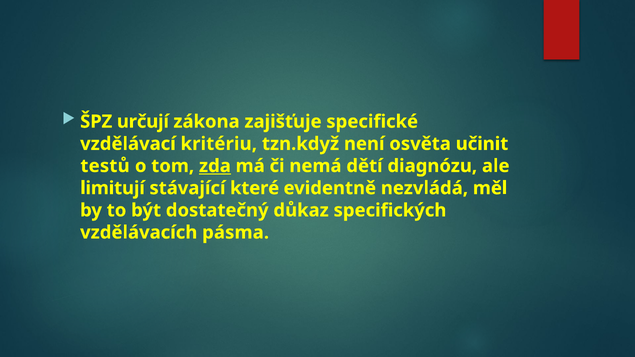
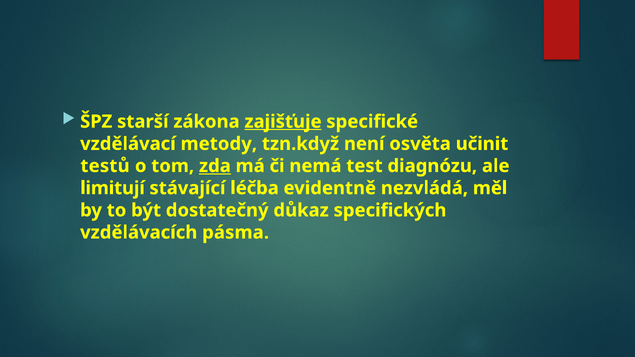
určují: určují -> starší (143, 122)
zajišťuje underline: none -> present (283, 122)
kritériu: kritériu -> metody (219, 144)
dětí: dětí -> test (364, 166)
které: které -> léčba (255, 188)
